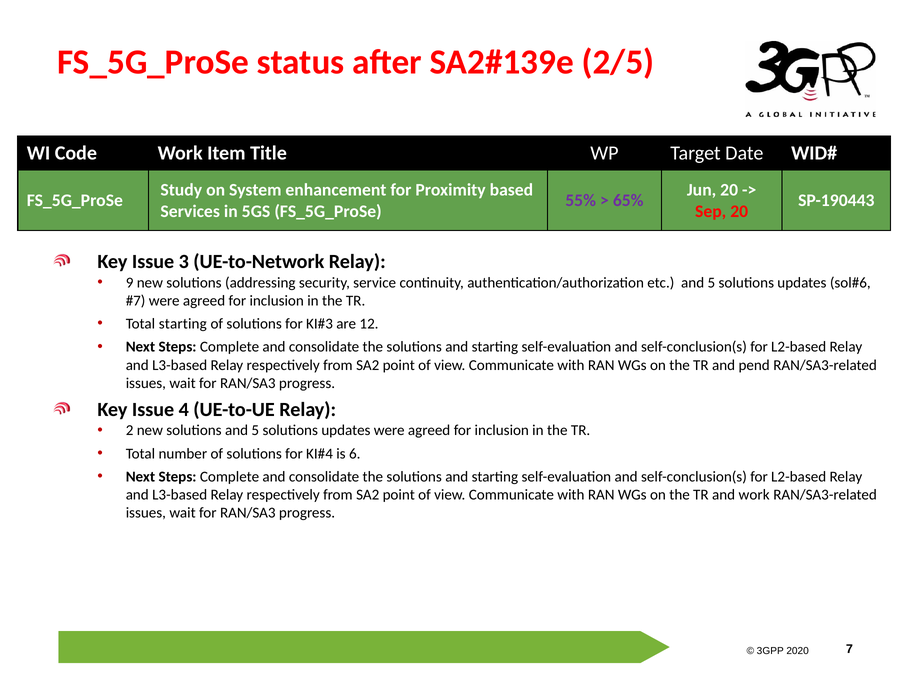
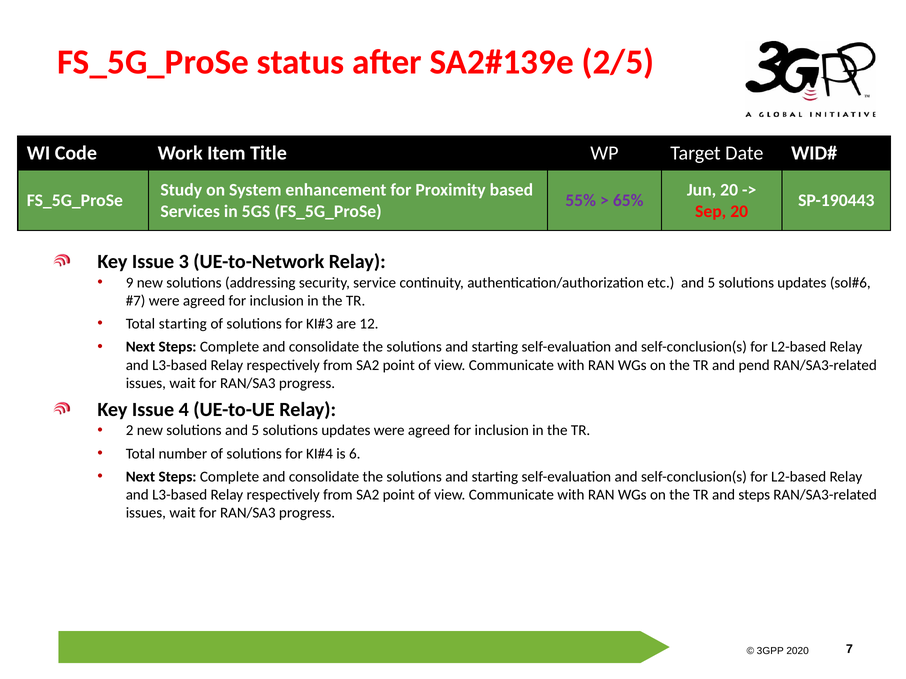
and work: work -> steps (754, 495)
